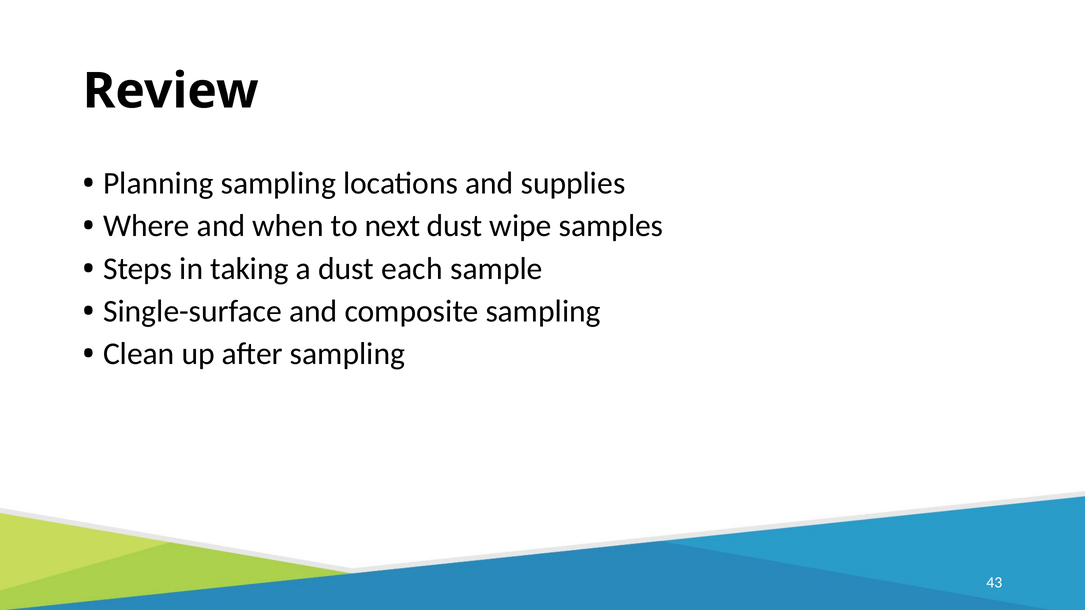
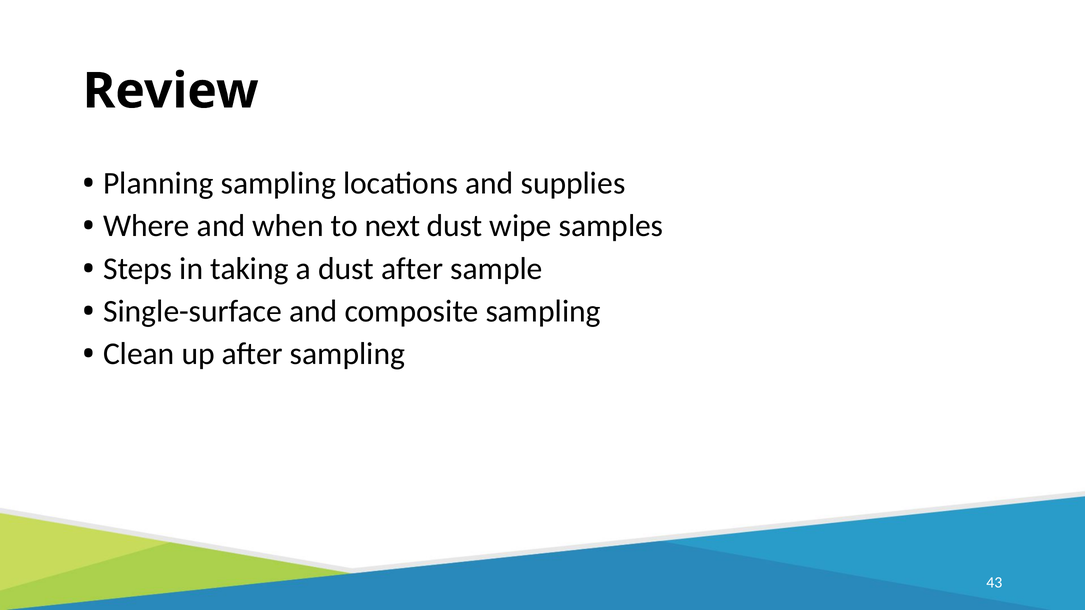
dust each: each -> after (412, 269)
